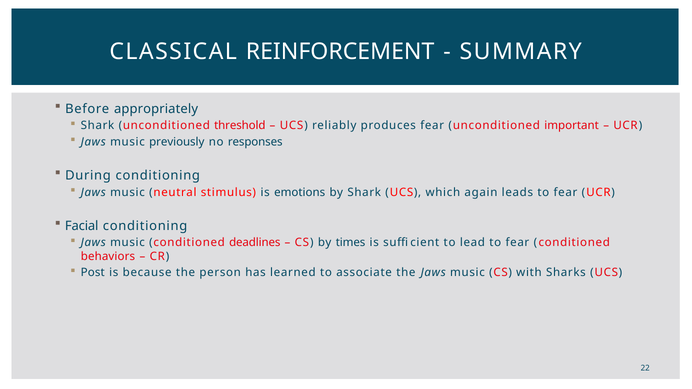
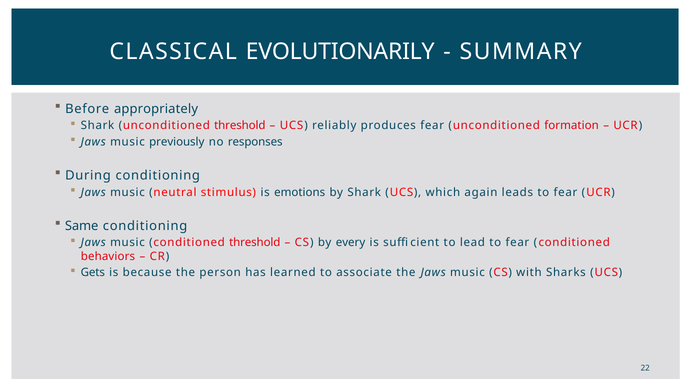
REINFORCEMENT: REINFORCEMENT -> EVOLUTIONARILY (340, 52)
important: important -> formation (572, 126)
Facial: Facial -> Same (82, 226)
conditioned deadlines: deadlines -> threshold (255, 243)
times: times -> every (351, 243)
Post: Post -> Gets (93, 273)
